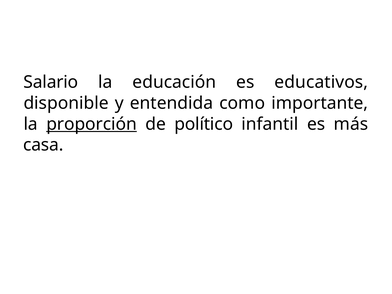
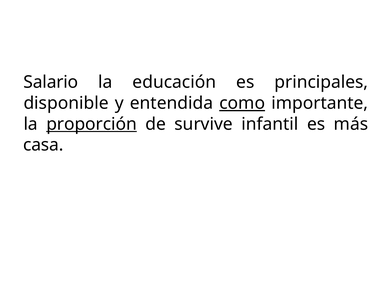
educativos: educativos -> principales (321, 82)
como underline: none -> present (242, 103)
político: político -> survive (204, 124)
